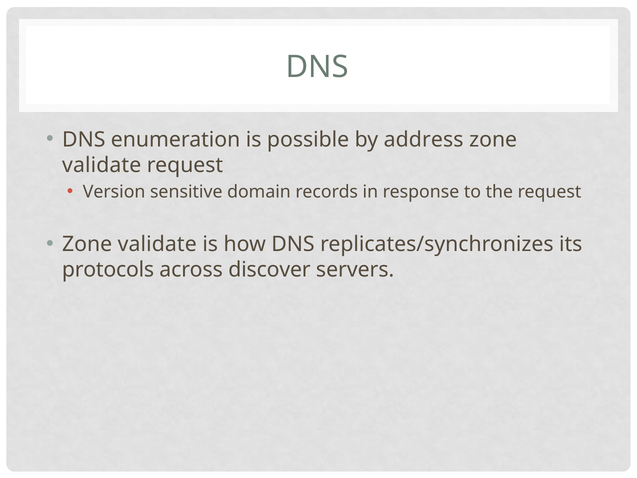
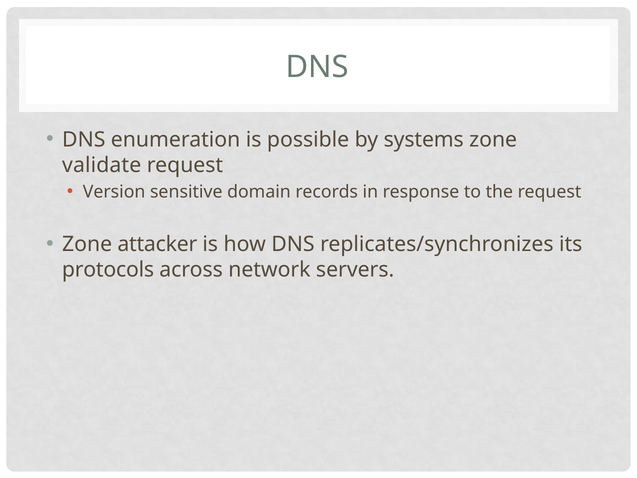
address: address -> systems (424, 140)
validate: validate -> attacker (157, 244)
discover: discover -> network (269, 270)
